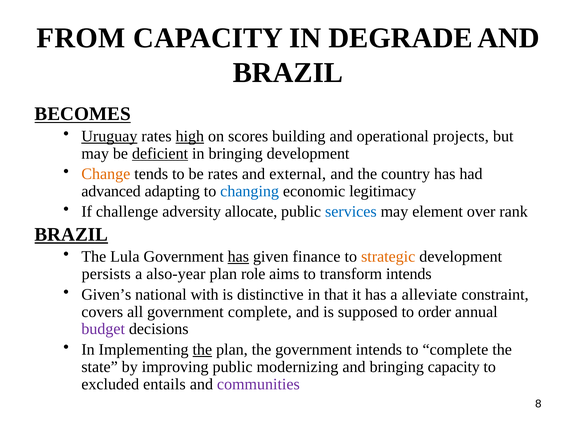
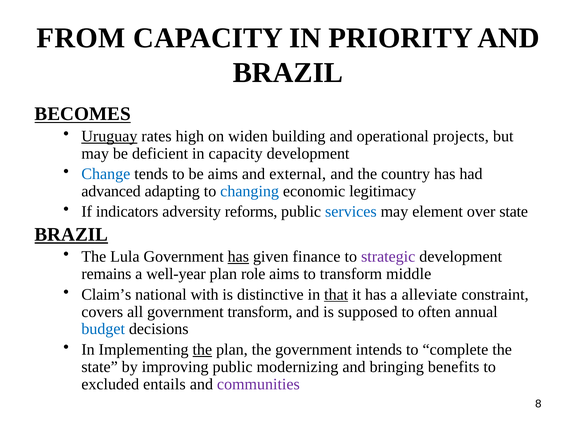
DEGRADE: DEGRADE -> PRIORITY (401, 38)
high underline: present -> none (190, 136)
scores: scores -> widen (248, 136)
deficient underline: present -> none (160, 153)
in bringing: bringing -> capacity (236, 153)
Change colour: orange -> blue (106, 174)
be rates: rates -> aims (223, 174)
challenge: challenge -> indicators (127, 212)
allocate: allocate -> reforms (251, 212)
over rank: rank -> state (514, 212)
strategic colour: orange -> purple (388, 257)
persists: persists -> remains (106, 274)
also-year: also-year -> well-year (176, 274)
transform intends: intends -> middle (409, 274)
Given’s: Given’s -> Claim’s (106, 294)
that underline: none -> present (336, 294)
government complete: complete -> transform (260, 312)
order: order -> often (434, 312)
budget colour: purple -> blue (103, 329)
bringing capacity: capacity -> benefits (454, 367)
